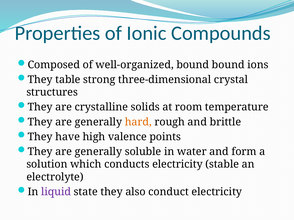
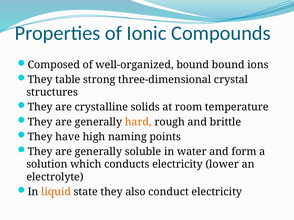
valence: valence -> naming (127, 137)
stable: stable -> lower (222, 165)
liquid colour: purple -> orange (56, 192)
